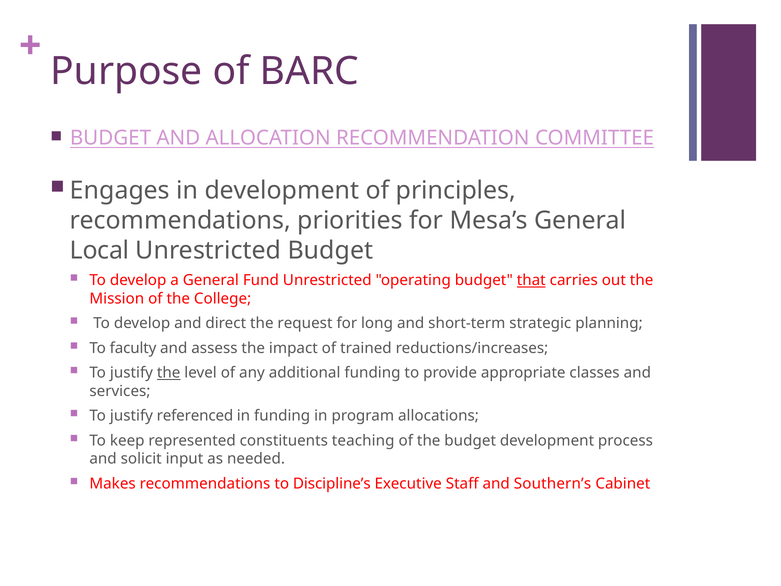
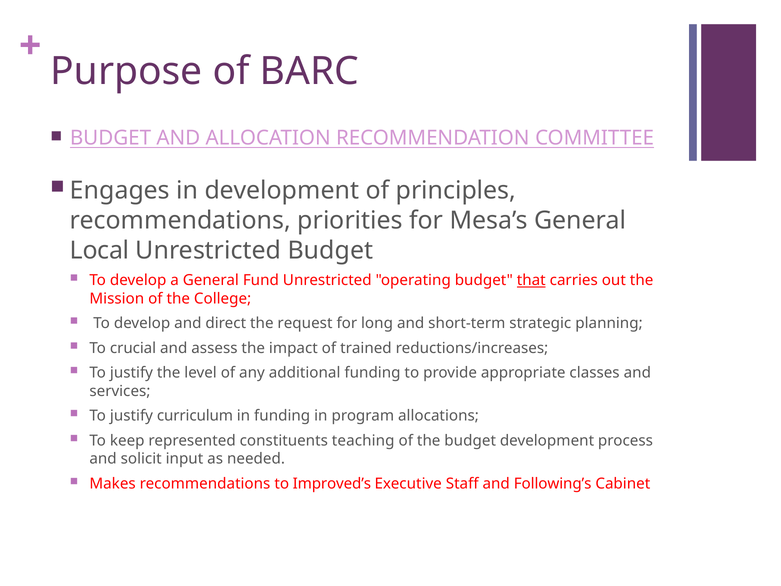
faculty: faculty -> crucial (133, 348)
the underline: present -> none (169, 373)
referenced: referenced -> curriculum (195, 416)
Discipline’s: Discipline’s -> Improved’s (332, 483)
Southern’s: Southern’s -> Following’s (553, 483)
